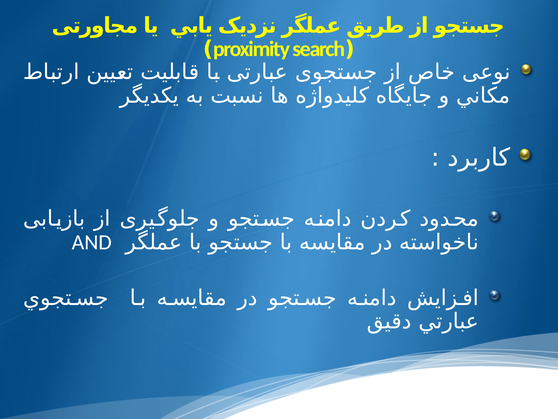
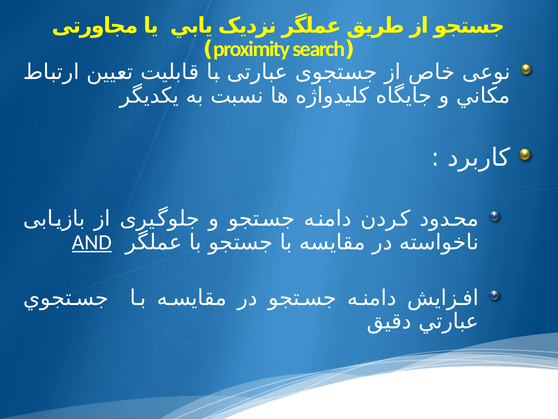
AND underline: none -> present (92, 242)
